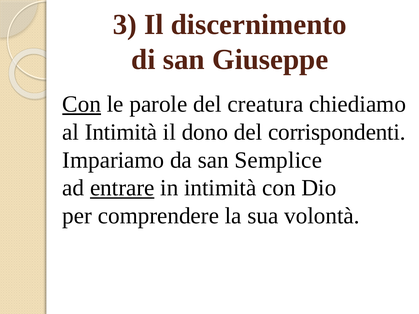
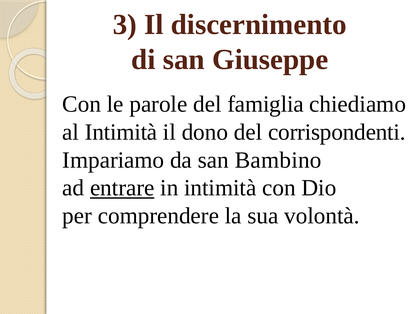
Con underline: present -> none (82, 104)
creatura: creatura -> famiglia (266, 104)
Semplice: Semplice -> Bambino (278, 160)
